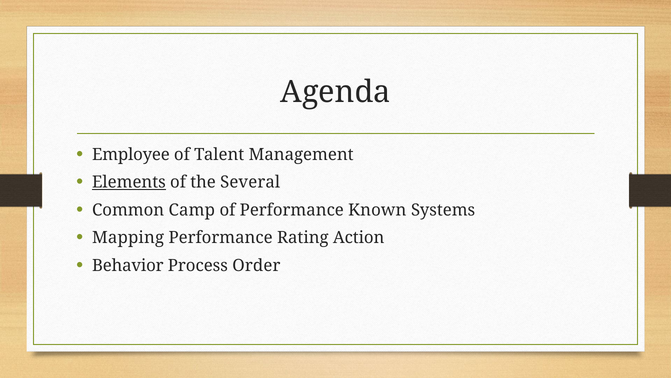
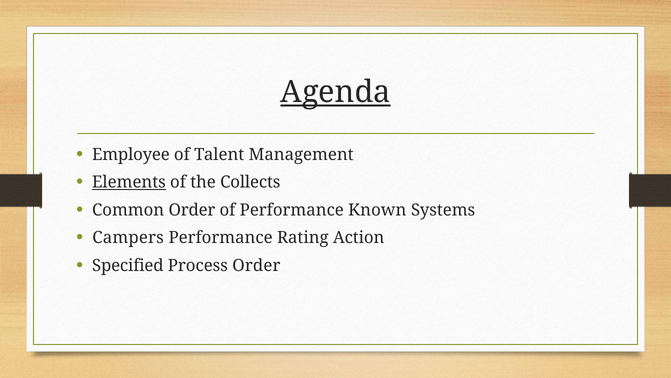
Agenda underline: none -> present (336, 92)
Several: Several -> Collects (250, 182)
Common Camp: Camp -> Order (192, 210)
Mapping: Mapping -> Campers (128, 238)
Behavior: Behavior -> Specified (128, 265)
